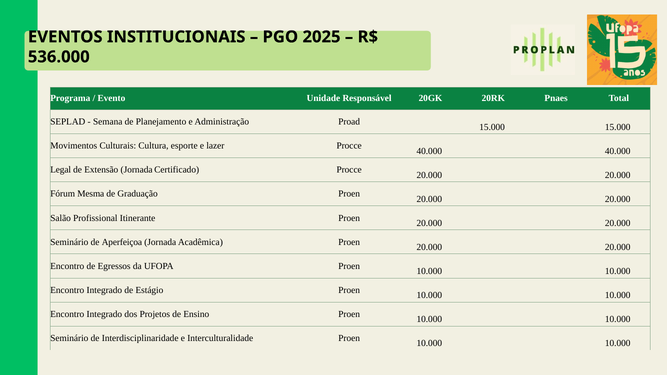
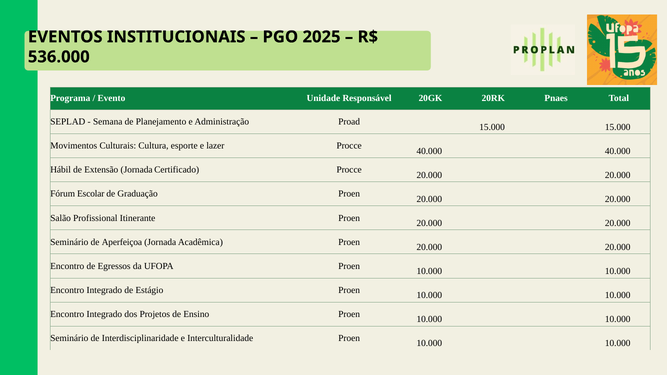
Legal: Legal -> Hábil (61, 170)
Mesma: Mesma -> Escolar (91, 194)
